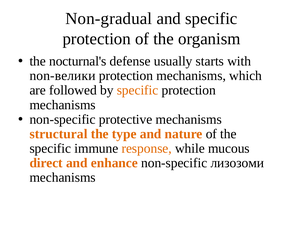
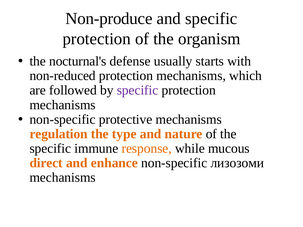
Non-gradual: Non-gradual -> Non-produce (109, 19)
non-велики: non-велики -> non-reduced (63, 76)
specific colour: orange -> purple (138, 90)
structural: structural -> regulation (59, 134)
